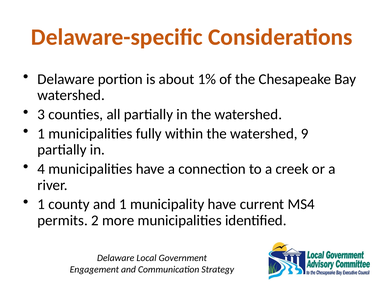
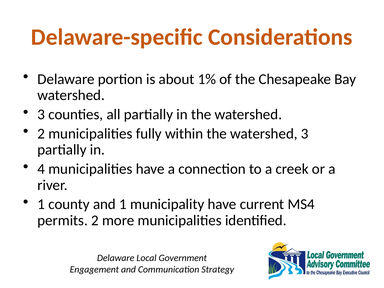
1: 1 -> 2 (41, 134)
watershed 9: 9 -> 3 (305, 134)
